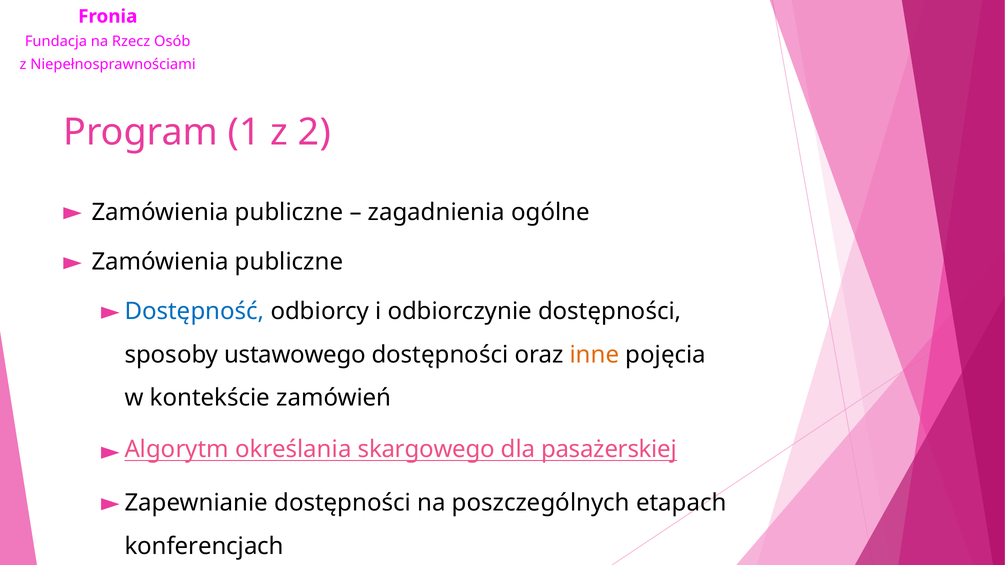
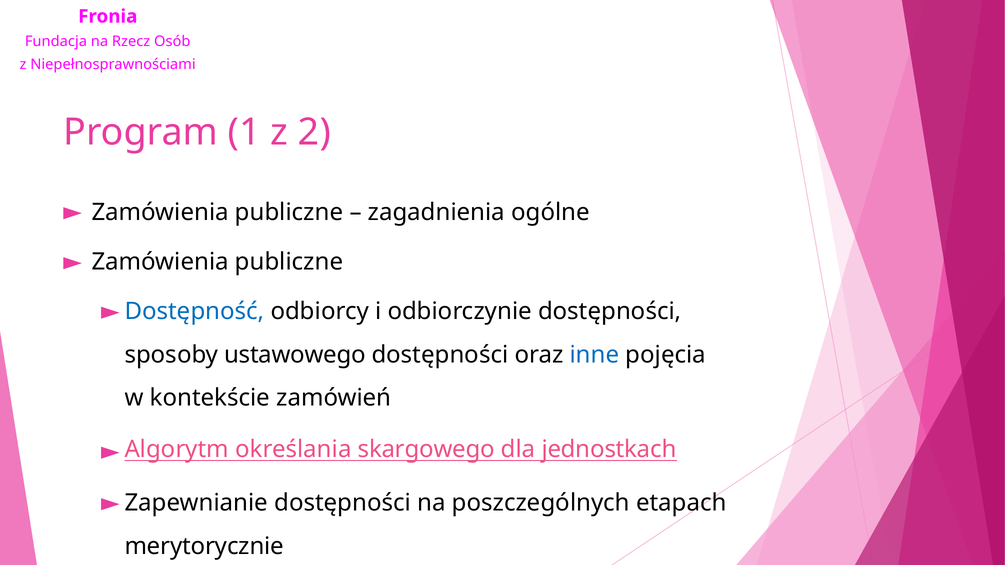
inne colour: orange -> blue (594, 355)
pasażerskiej: pasażerskiej -> jednostkach (609, 450)
konferencjach: konferencjach -> merytorycznie (204, 547)
